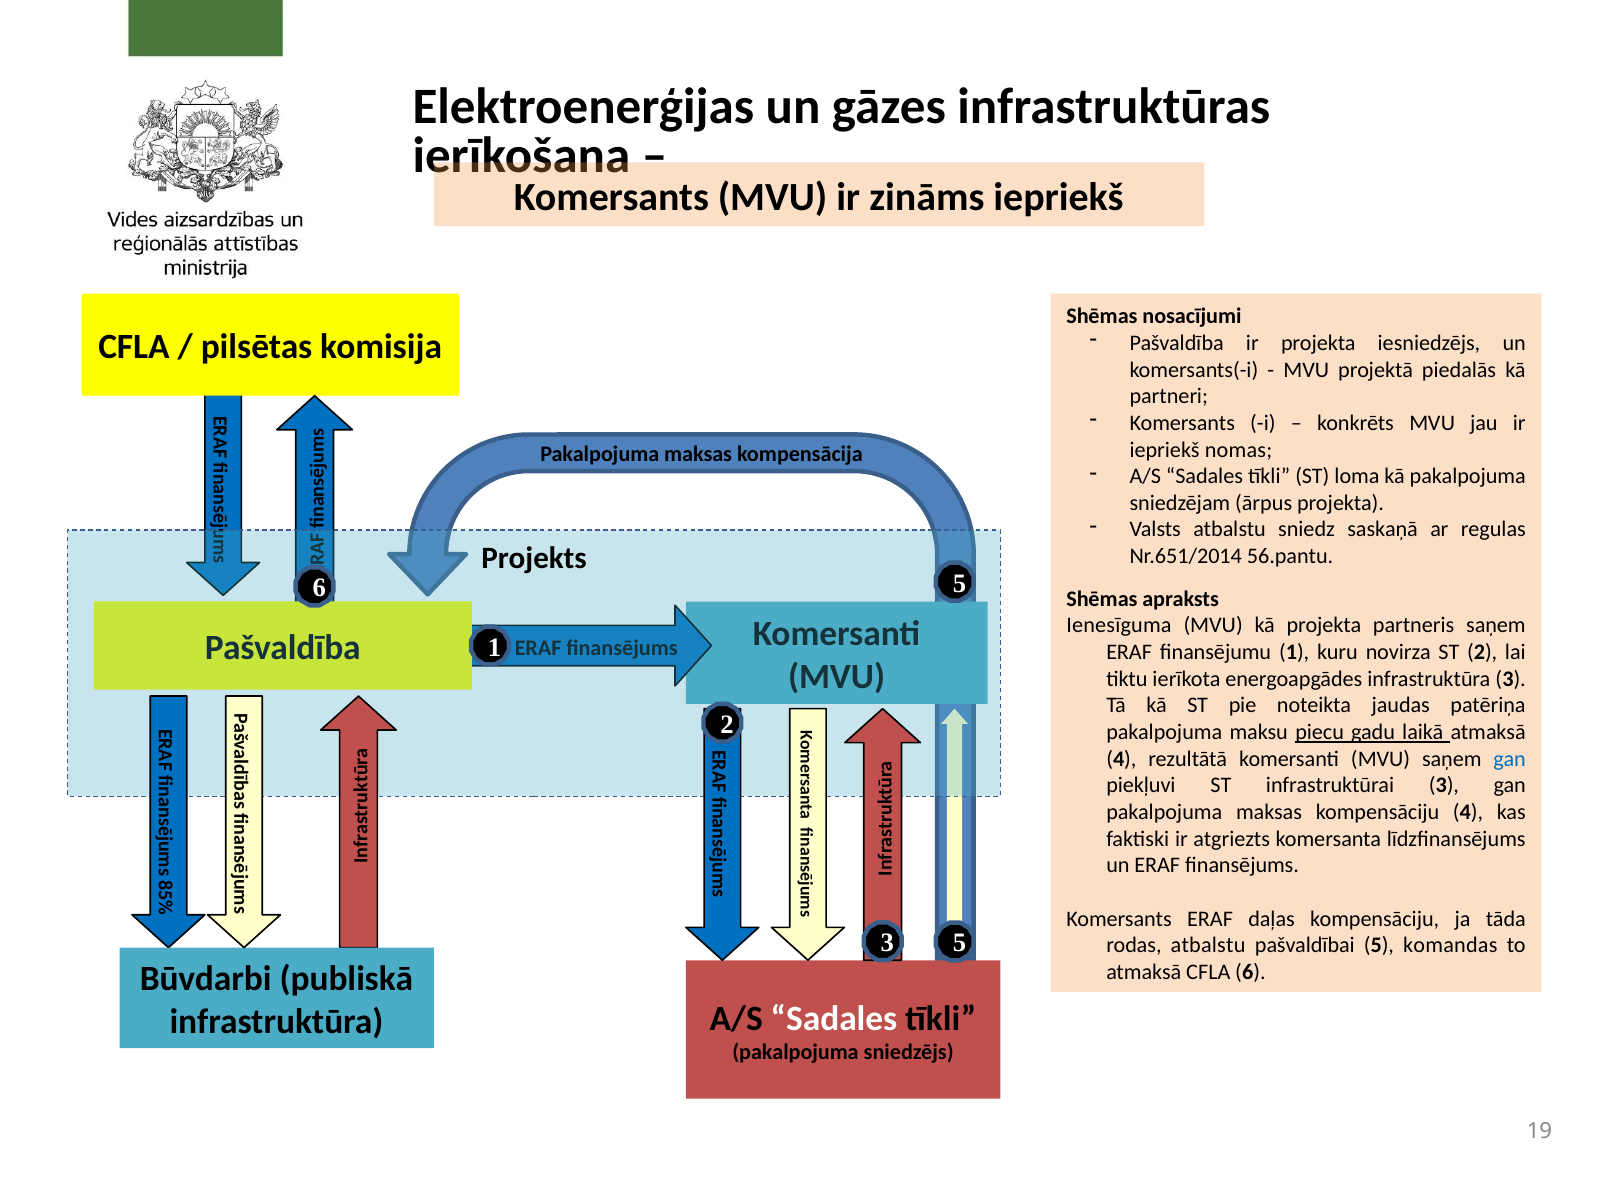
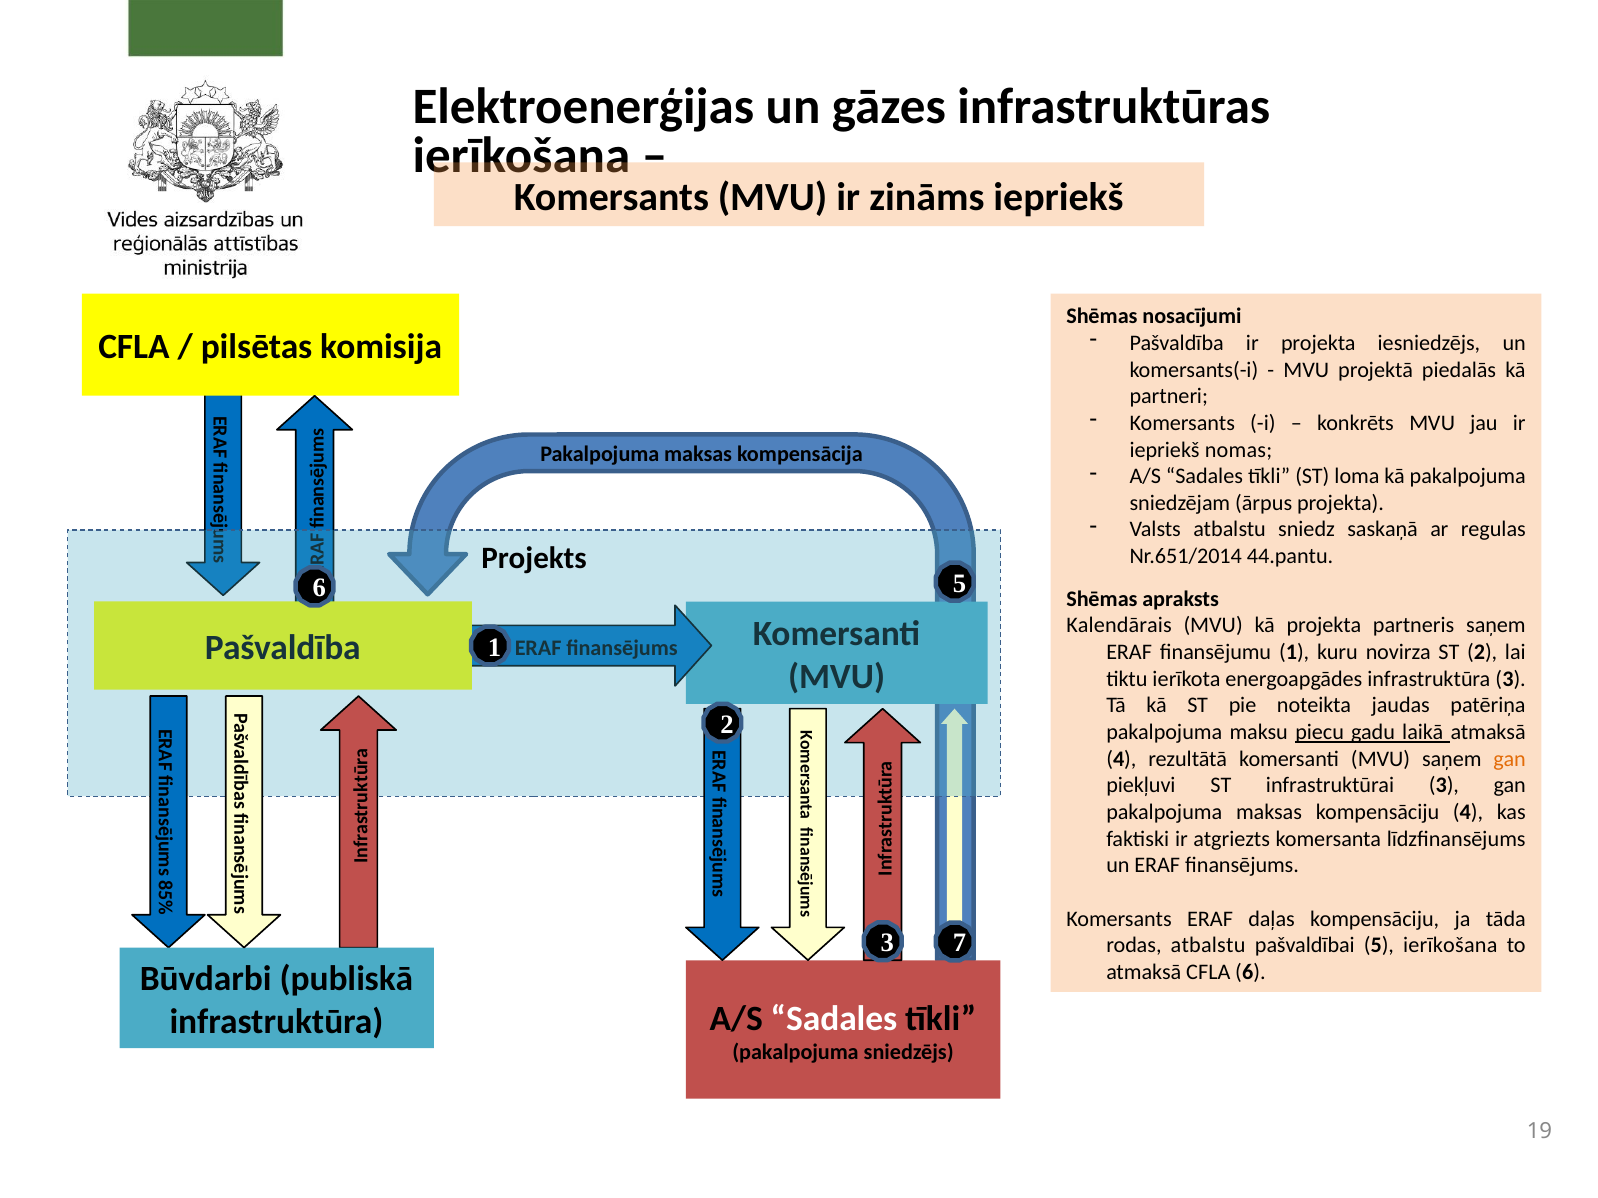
56.pantu: 56.pantu -> 44.pantu (1290, 557)
Ienesīguma: Ienesīguma -> Kalendārais (1119, 626)
gan colour: blue -> orange (1510, 759)
3 5: 5 -> 7 (959, 944)
5 komandas: komandas -> ierīkošana (1450, 946)
